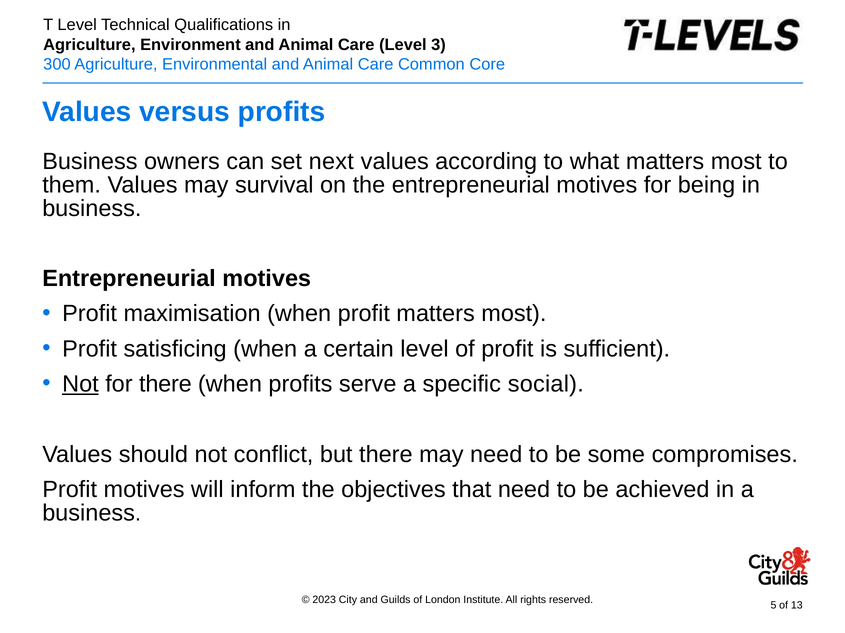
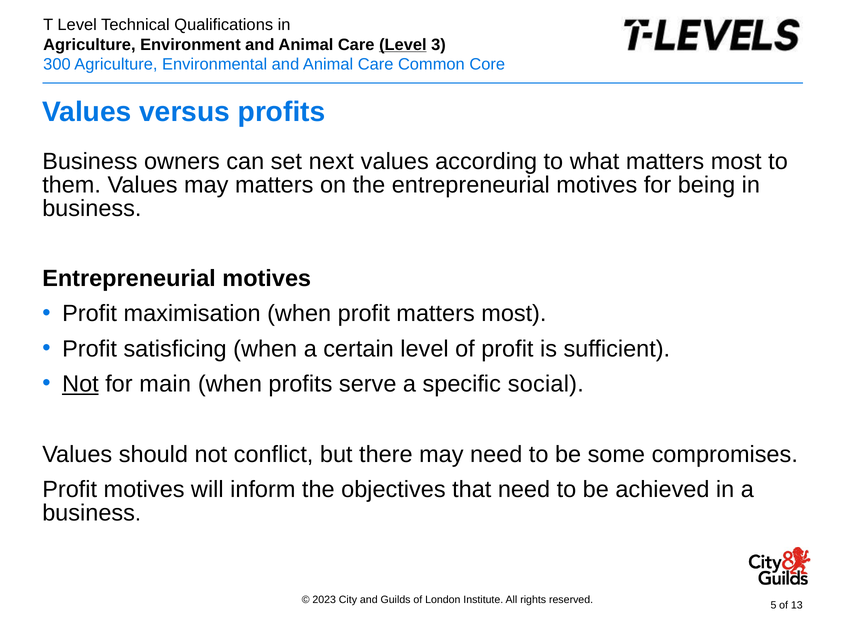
Level underline: none -> present (403, 45)
may survival: survival -> matters (274, 185)
for there: there -> main (165, 385)
